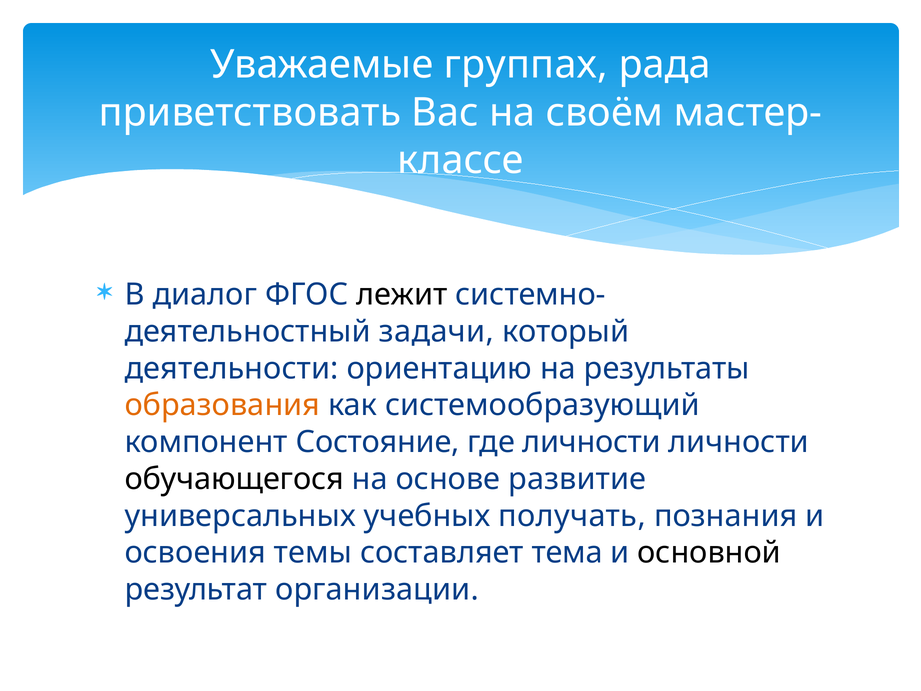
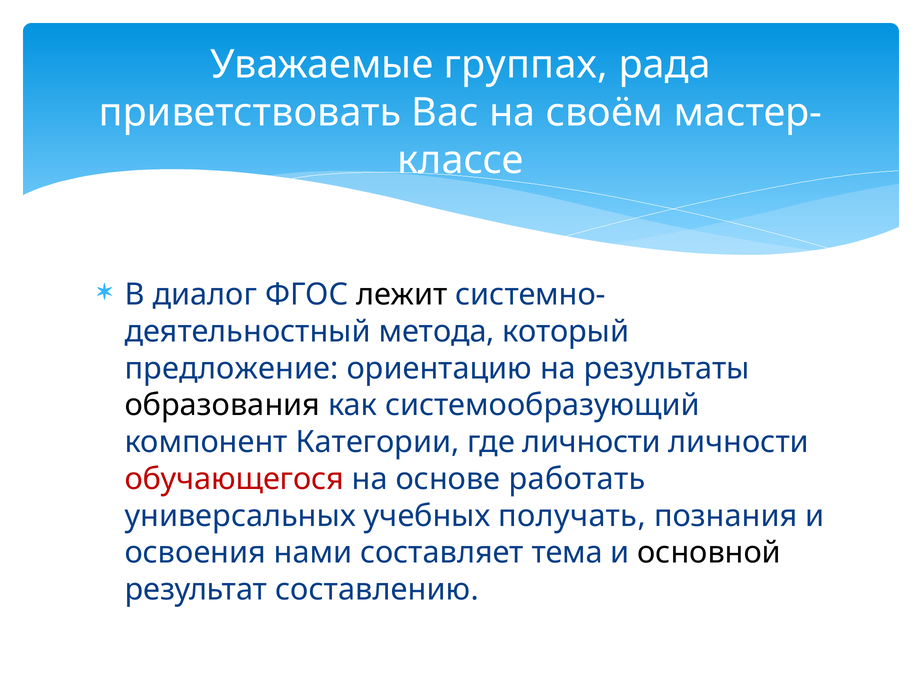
задачи: задачи -> метода (437, 332)
деятельности: деятельности -> предложение (232, 368)
образования colour: orange -> black (222, 405)
Состояние: Состояние -> Категории (378, 442)
обучающегося colour: black -> red (234, 479)
развитие: развитие -> работать (577, 479)
темы: темы -> нами (313, 553)
организации: организации -> составлению (377, 589)
